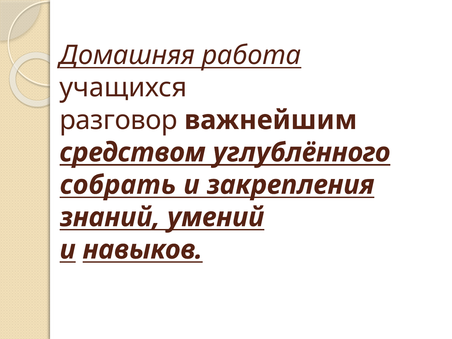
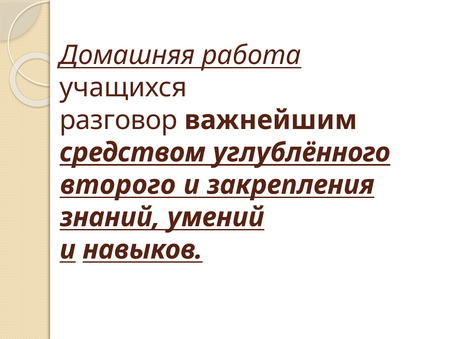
собрать: собрать -> второго (118, 185)
